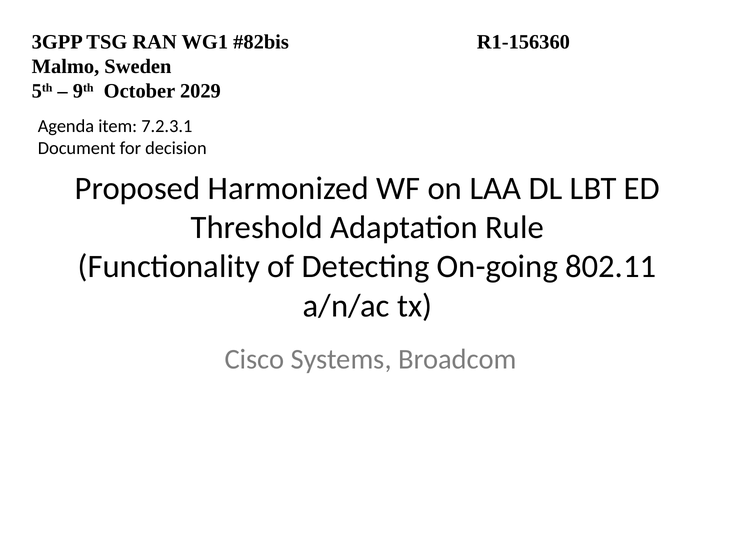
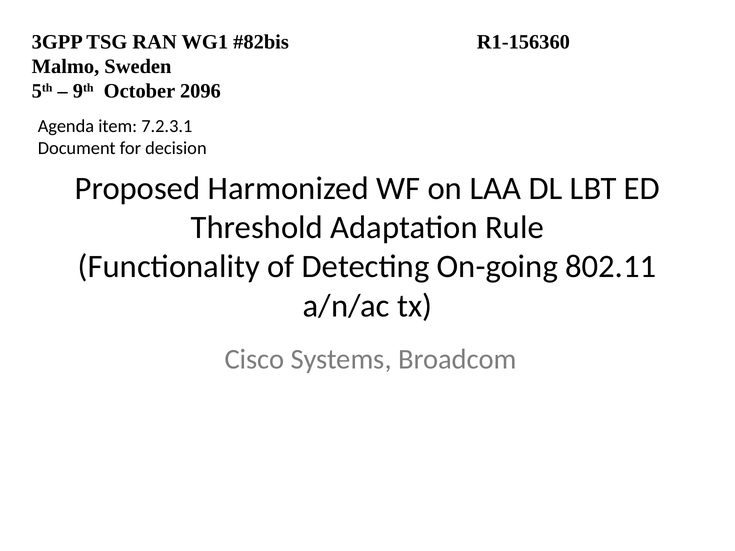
2029: 2029 -> 2096 (200, 91)
